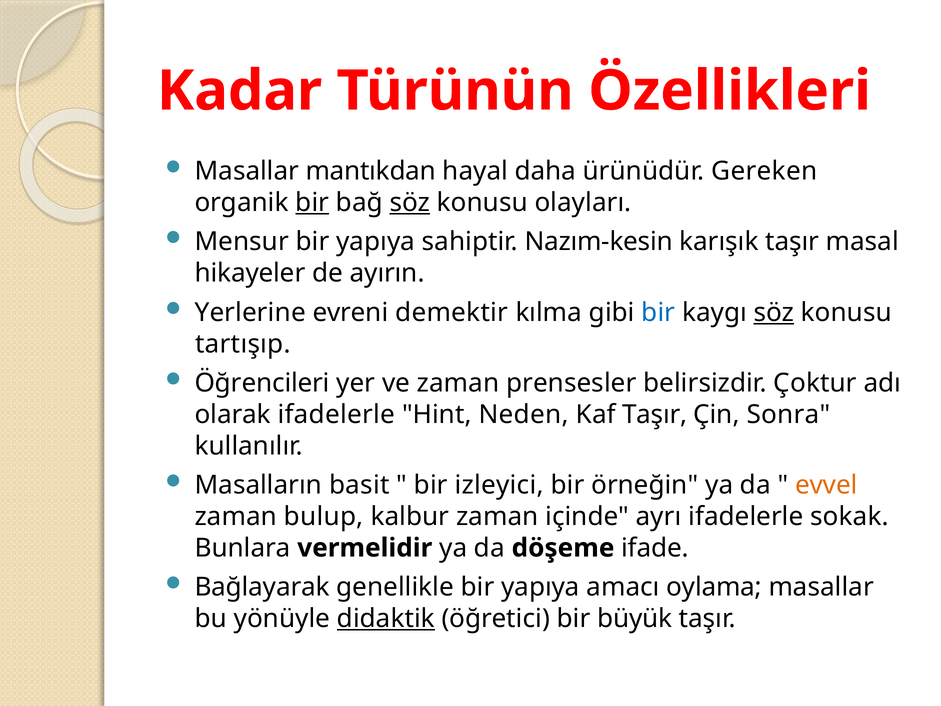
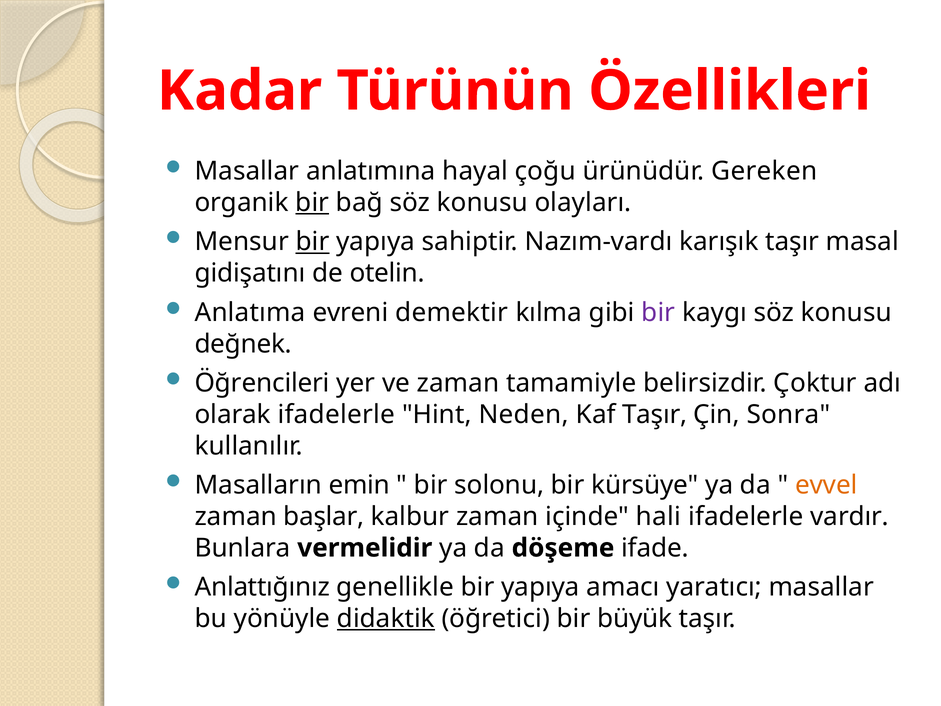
mantıkdan: mantıkdan -> anlatımına (371, 171)
daha: daha -> çoğu (545, 171)
söz underline: present -> none (410, 203)
bir underline: none -> present (312, 242)
Nazım-kesin: Nazım-kesin -> Nazım-vardı (599, 242)
hikayeler: hikayeler -> gidişatını (250, 273)
ayırın: ayırın -> otelin (387, 273)
Yerlerine: Yerlerine -> Anlatıma (250, 312)
bir colour: blue -> purple (658, 312)
söz underline: present -> none (774, 312)
tartışıp: tartışıp -> değnek (243, 344)
prensesler: prensesler -> tamamiyle (571, 383)
basit: basit -> emin (359, 485)
izleyici: izleyici -> solonu (499, 485)
örneğin: örneğin -> kürsüye (645, 485)
bulup: bulup -> başlar (324, 516)
ayrı: ayrı -> hali (658, 516)
sokak: sokak -> vardır (850, 516)
Bağlayarak: Bağlayarak -> Anlattığınız (262, 587)
oylama: oylama -> yaratıcı (714, 587)
